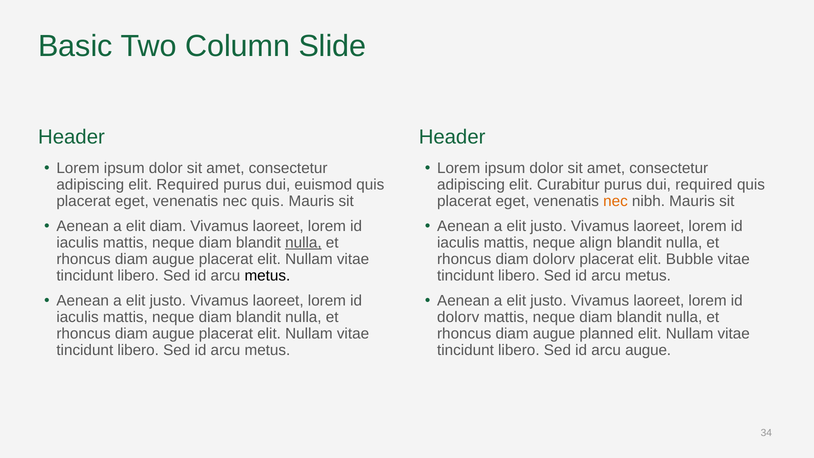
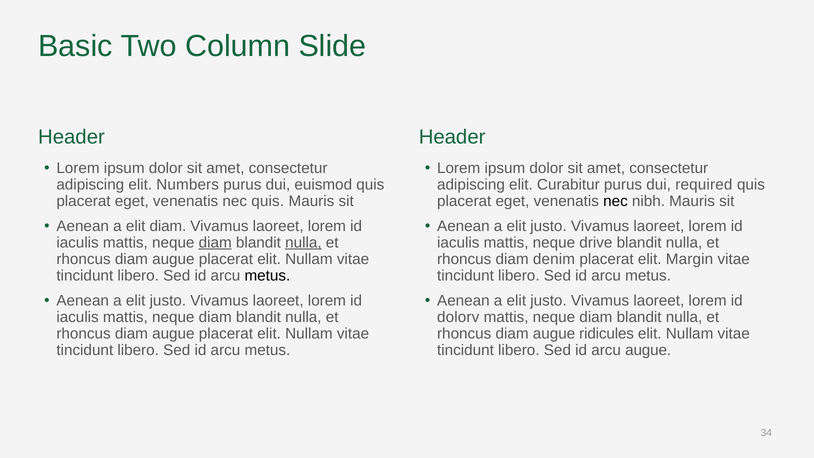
elit Required: Required -> Numbers (188, 185)
nec colour: orange -> black (615, 201)
diam underline: none -> present (215, 243)
align: align -> drive (596, 243)
diam dolorv: dolorv -> denim (554, 259)
Bubble: Bubble -> Margin (690, 259)
planned: planned -> ridicules (607, 333)
